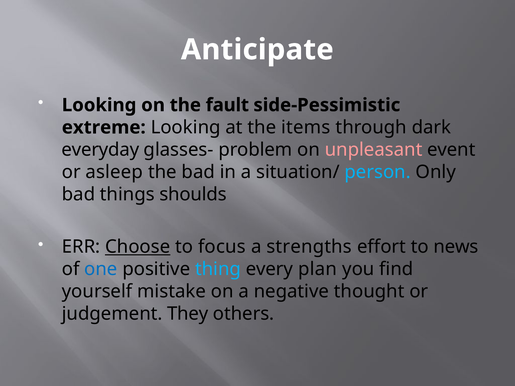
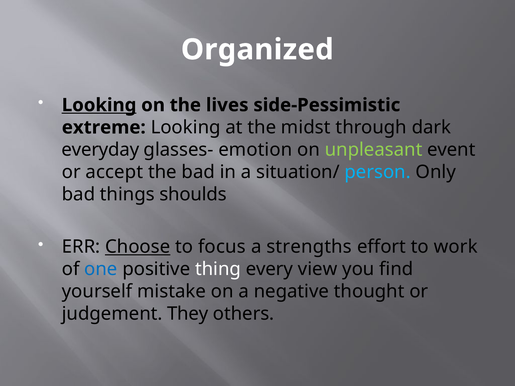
Anticipate: Anticipate -> Organized (257, 50)
Looking underline: none -> present (99, 105)
fault: fault -> lives (227, 105)
items: items -> midst (306, 127)
problem: problem -> emotion (255, 150)
unpleasant colour: pink -> light green (374, 150)
asleep: asleep -> accept (114, 172)
news: news -> work (456, 247)
thing colour: light blue -> white (218, 269)
plan: plan -> view (318, 269)
